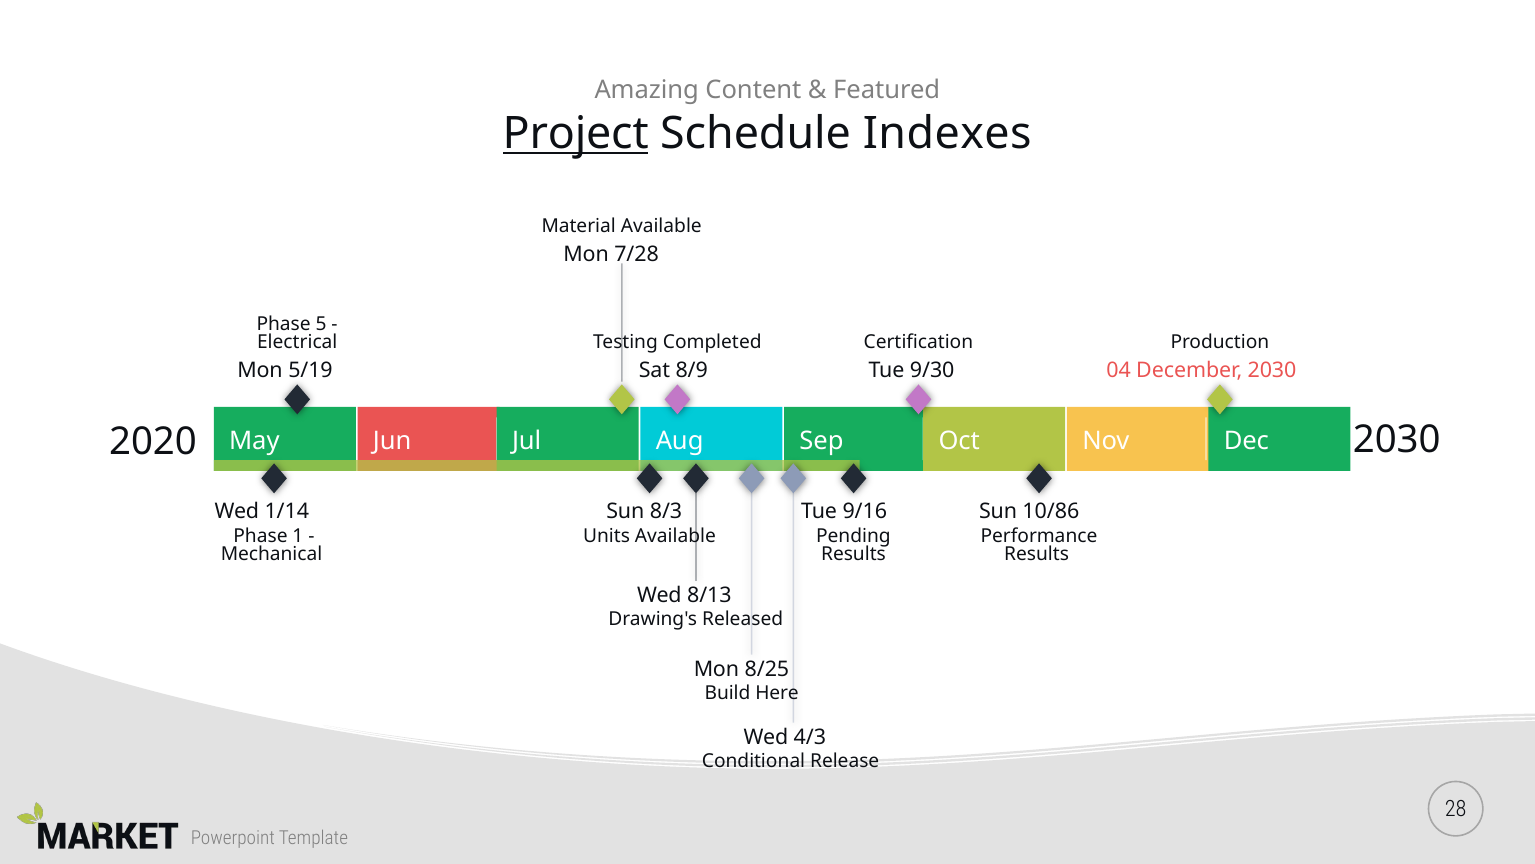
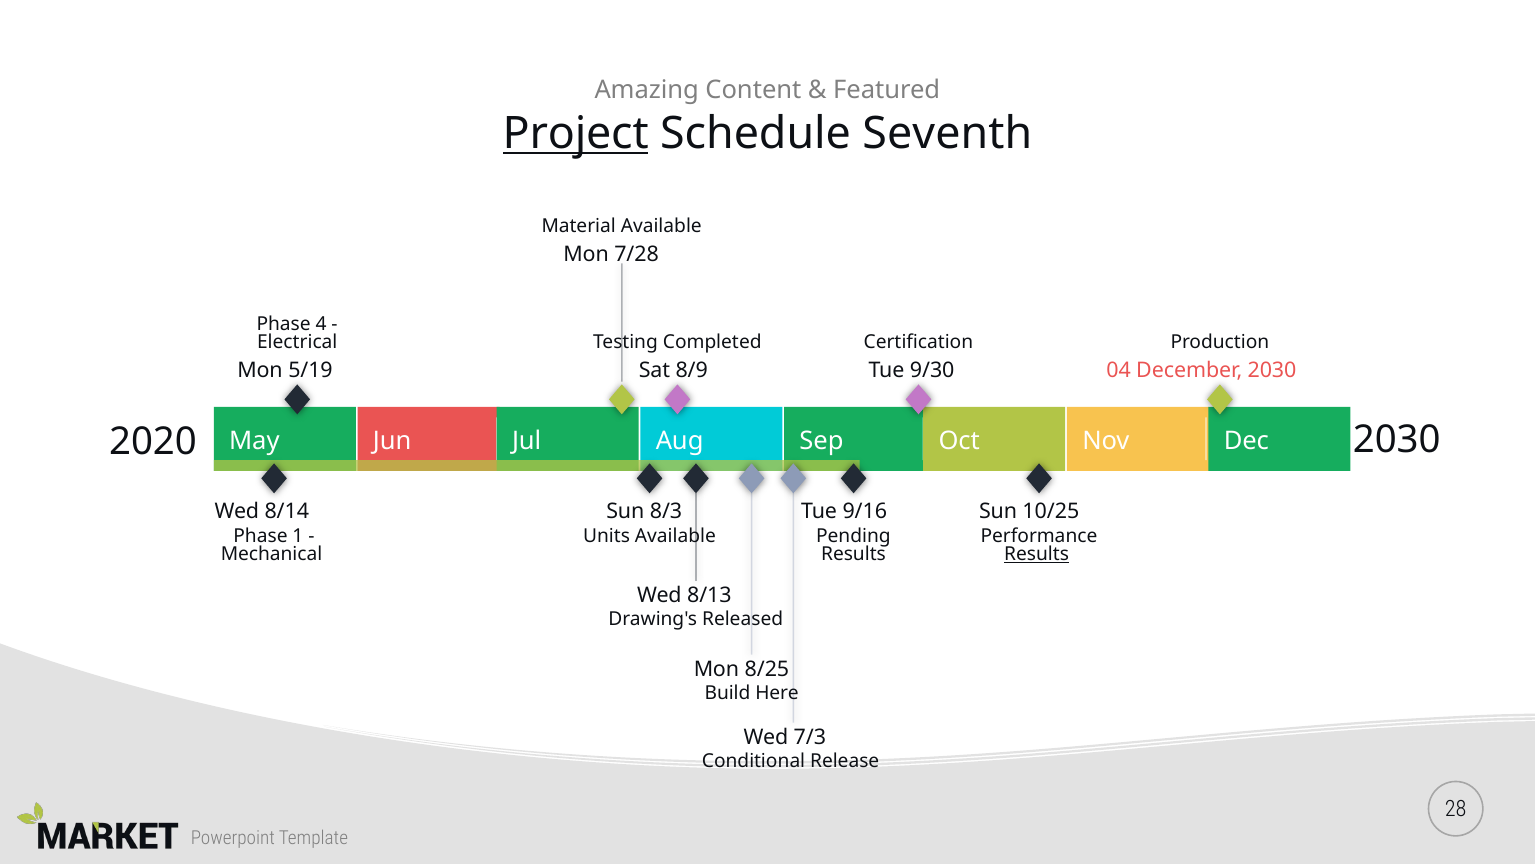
Indexes: Indexes -> Seventh (947, 134)
5: 5 -> 4 (321, 323)
1/14: 1/14 -> 8/14 (287, 511)
10/86: 10/86 -> 10/25 (1051, 511)
Results underline: none -> present (1037, 554)
4/3: 4/3 -> 7/3 (810, 737)
